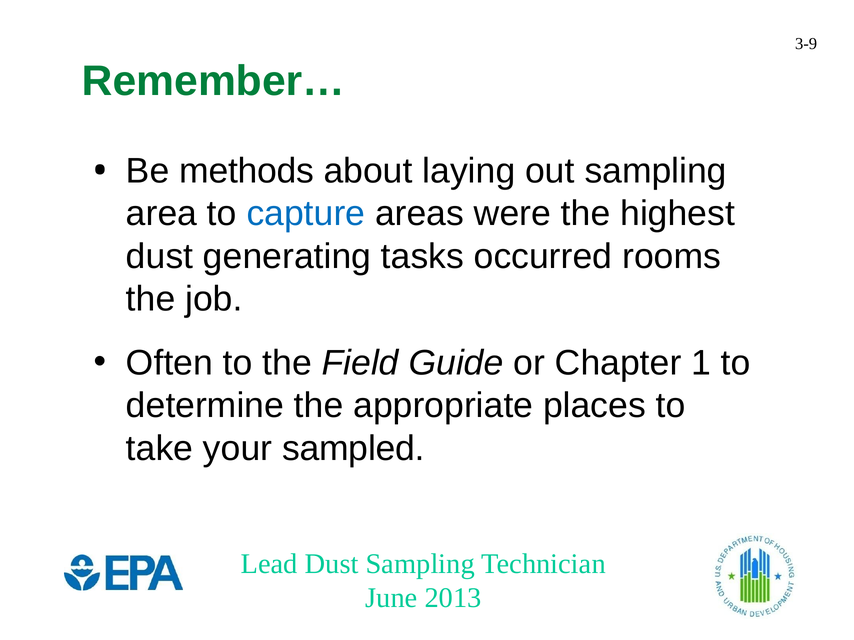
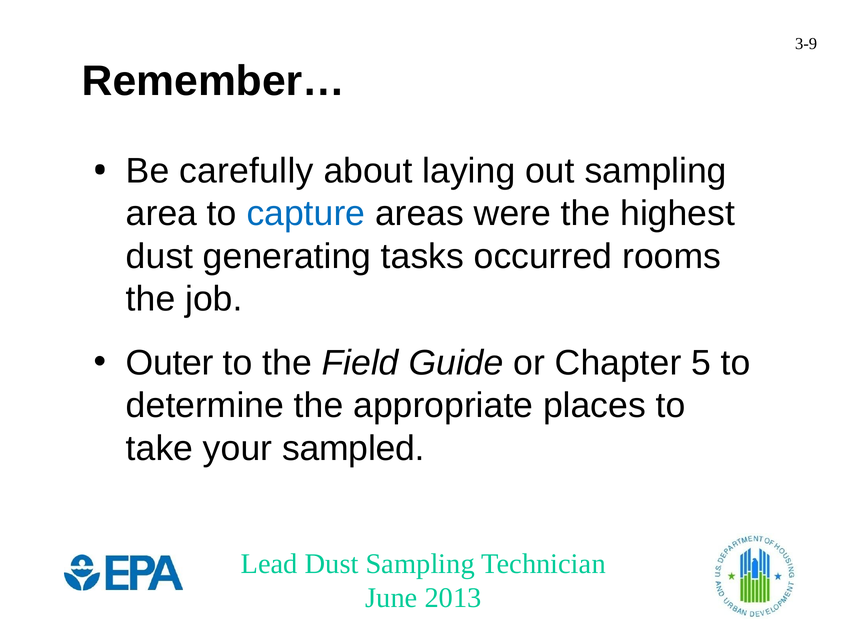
Remember… colour: green -> black (213, 81)
methods: methods -> carefully (246, 171)
Often: Often -> Outer (170, 363)
1: 1 -> 5 (701, 363)
